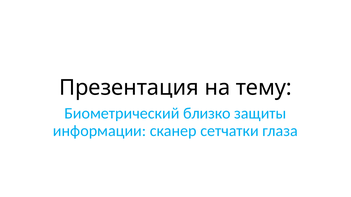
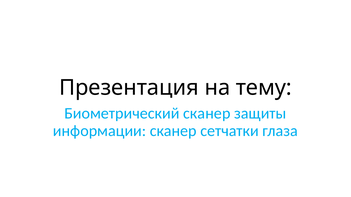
Биометрический близко: близко -> сканер (207, 114)
